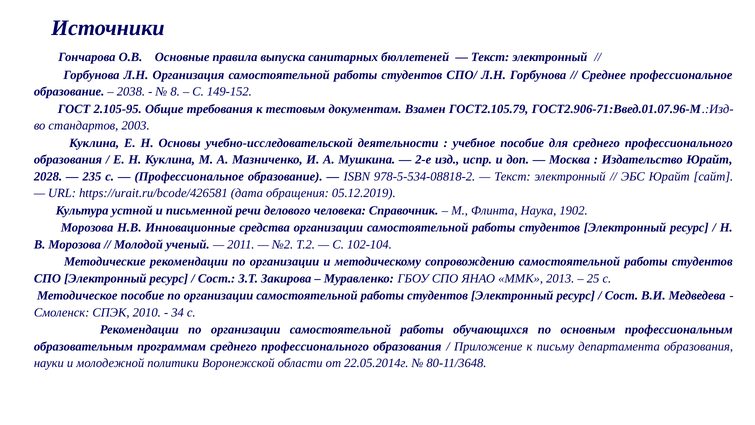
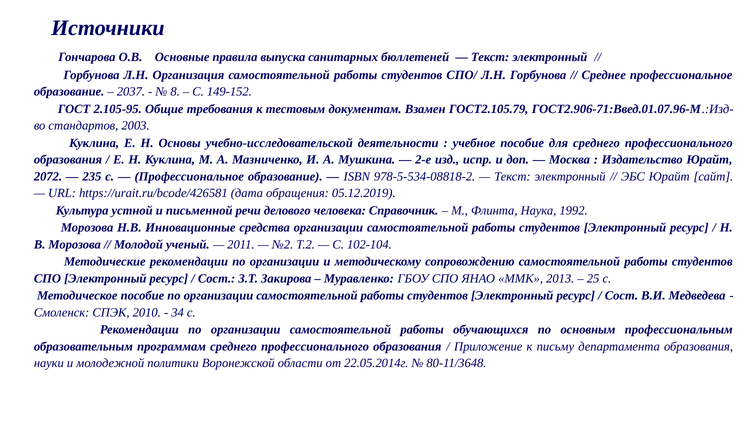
2038: 2038 -> 2037 (131, 92)
2028: 2028 -> 2072 (48, 176)
1902: 1902 -> 1992 (574, 210)
